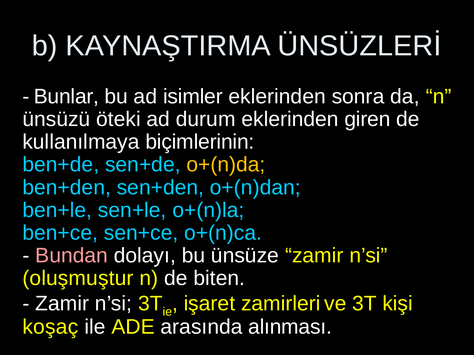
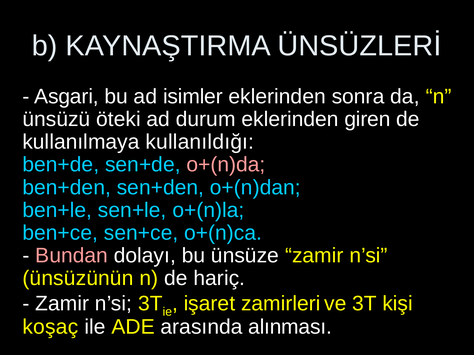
Bunlar: Bunlar -> Asgari (66, 97)
biçimlerinin: biçimlerinin -> kullanıldığı (200, 142)
o+(n)da colour: yellow -> pink (226, 165)
oluşmuştur: oluşmuştur -> ünsüzünün (78, 279)
biten: biten -> hariç (219, 279)
